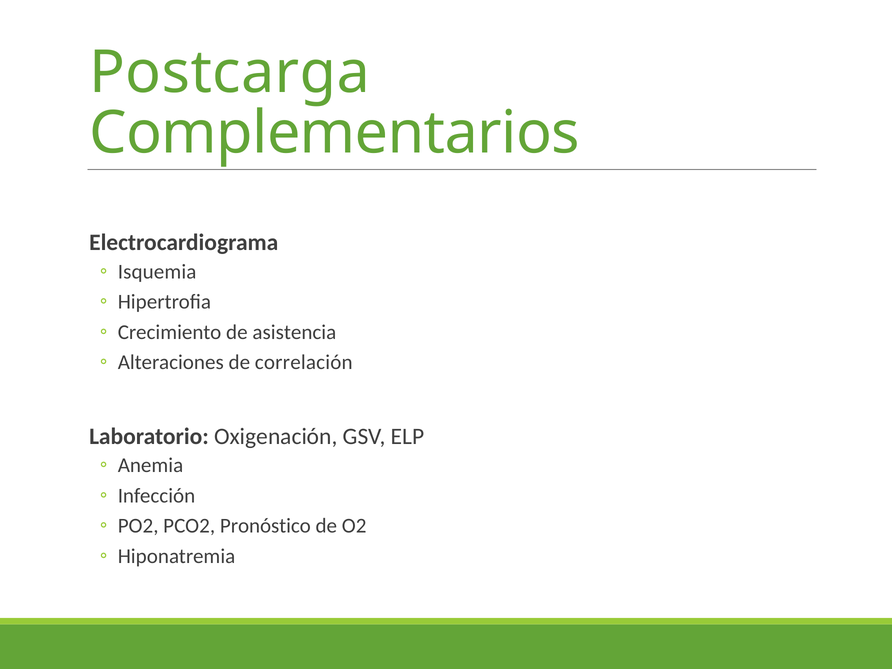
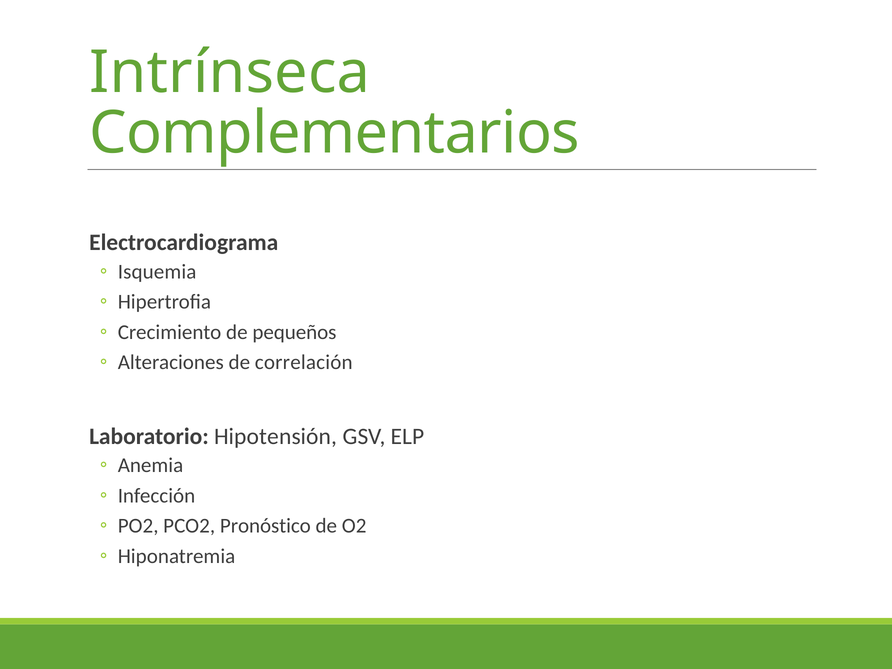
Postcarga: Postcarga -> Intrínseca (230, 73)
asistencia: asistencia -> pequeños (294, 332)
Oxigenación: Oxigenación -> Hipotensión (276, 436)
